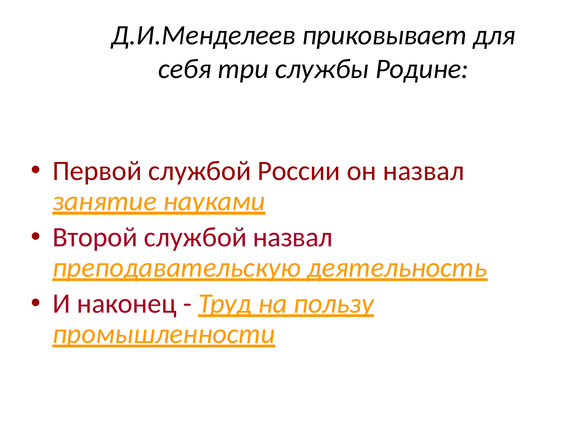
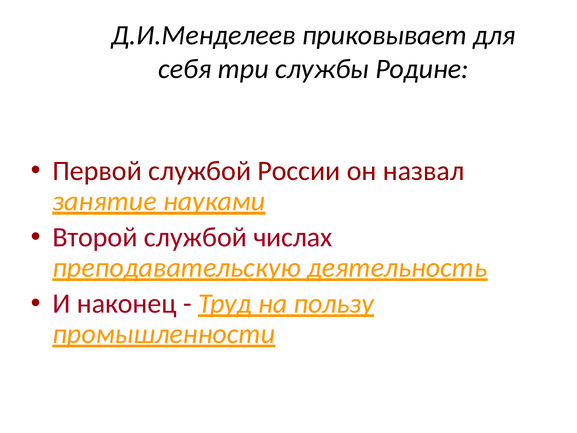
службой назвал: назвал -> числах (293, 237)
